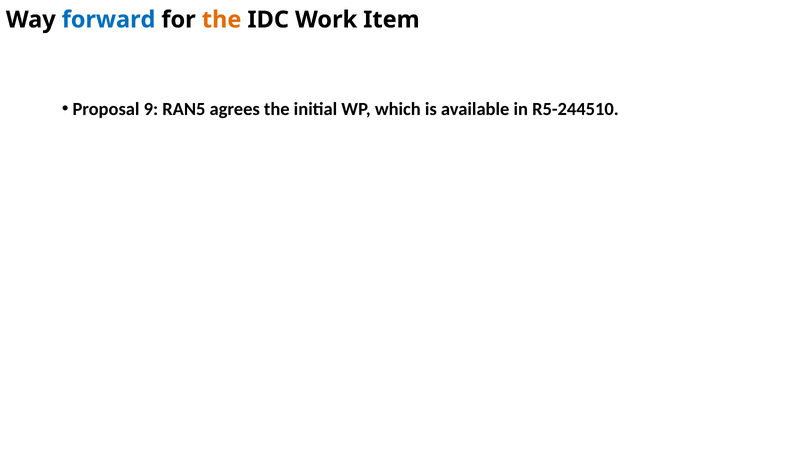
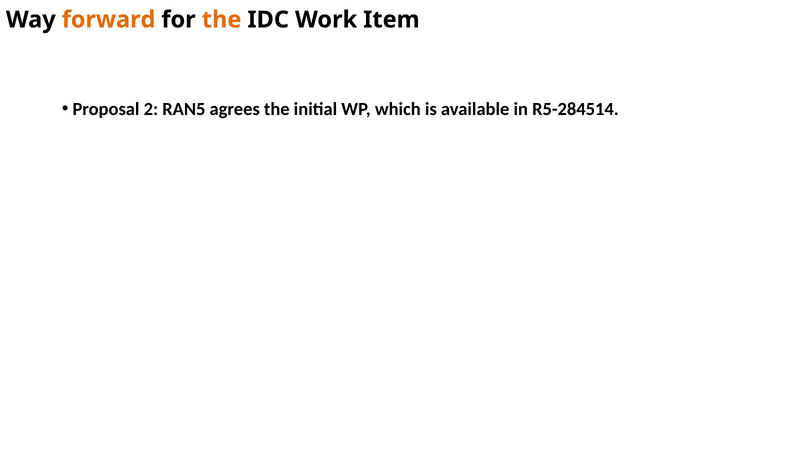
forward colour: blue -> orange (109, 20)
9: 9 -> 2 (151, 110)
R5-244510: R5-244510 -> R5-284514 (575, 110)
